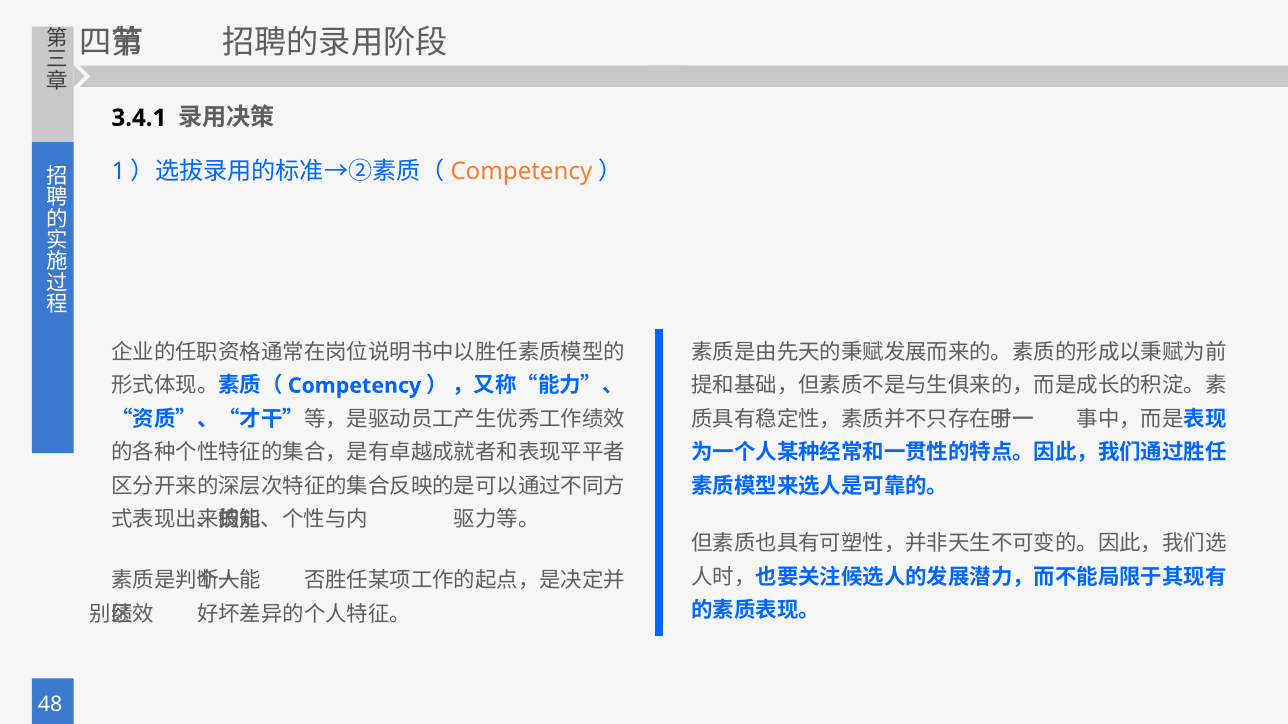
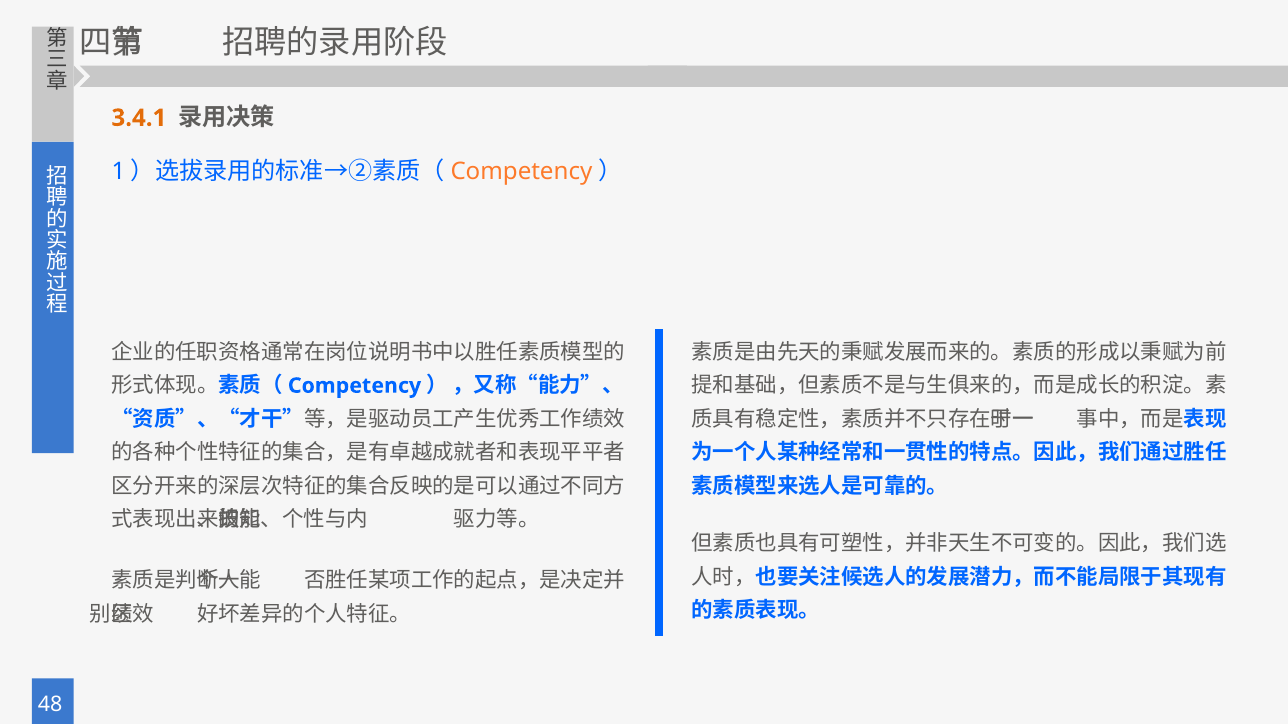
3.4.1 colour: black -> orange (139, 118)
